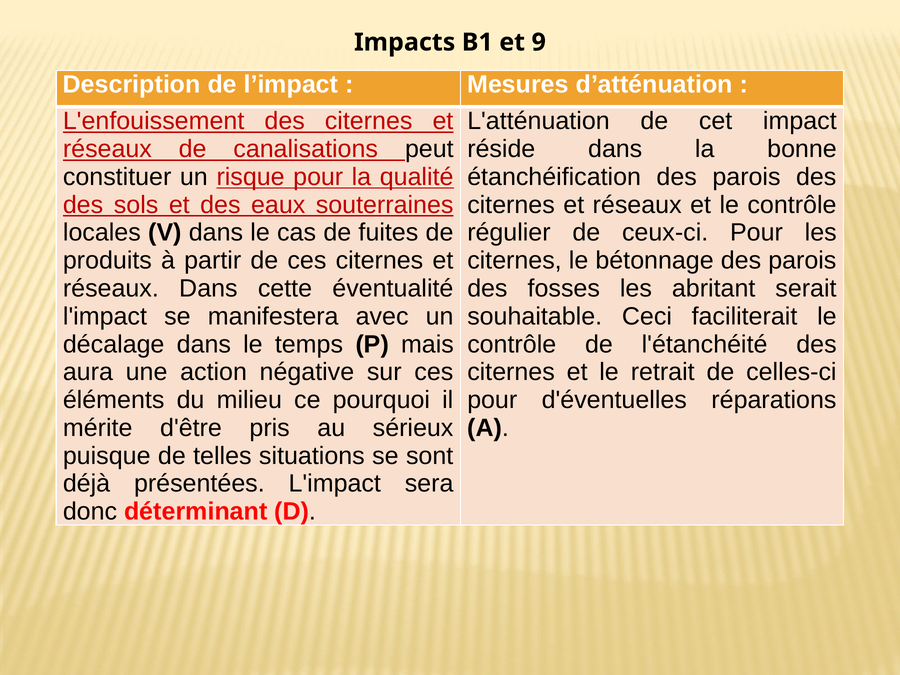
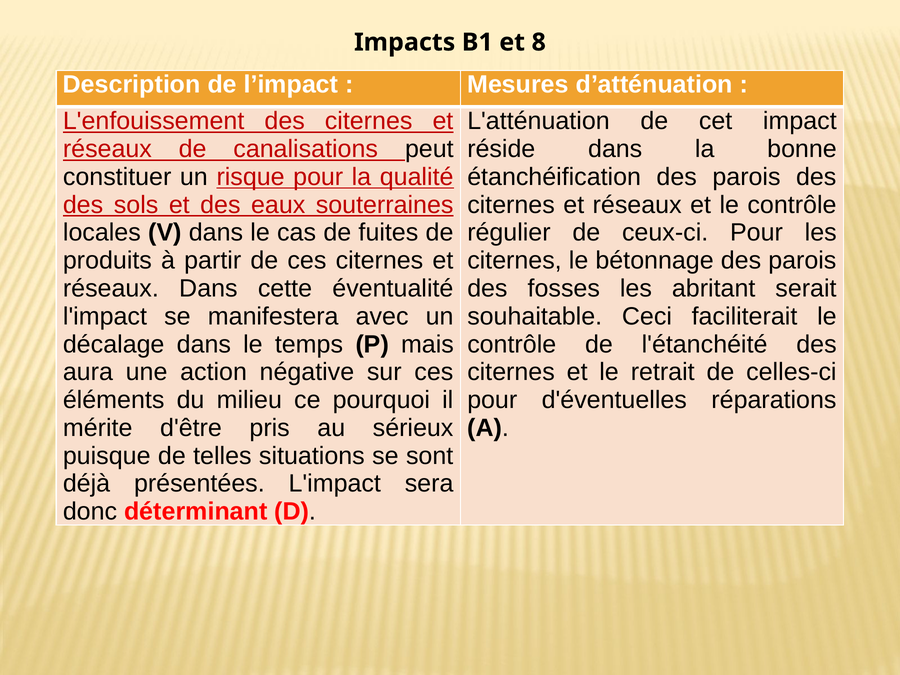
9: 9 -> 8 (539, 42)
